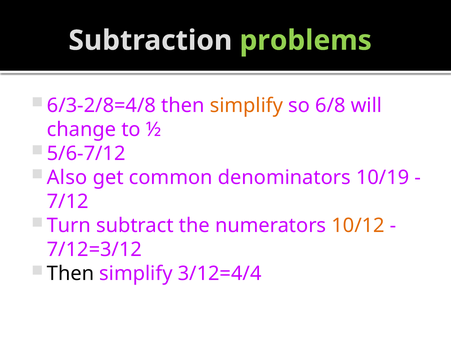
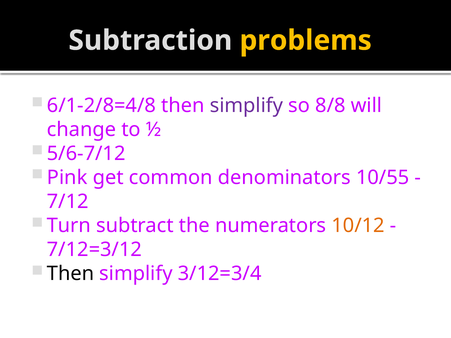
problems colour: light green -> yellow (306, 41)
6/3-2/8=4/8: 6/3-2/8=4/8 -> 6/1-2/8=4/8 (101, 105)
simplify colour: orange -> purple (246, 105)
6/8: 6/8 -> 8/8 (330, 105)
Also: Also -> Pink (67, 178)
10/19: 10/19 -> 10/55 (383, 178)
3/12=4/4: 3/12=4/4 -> 3/12=3/4 (220, 274)
